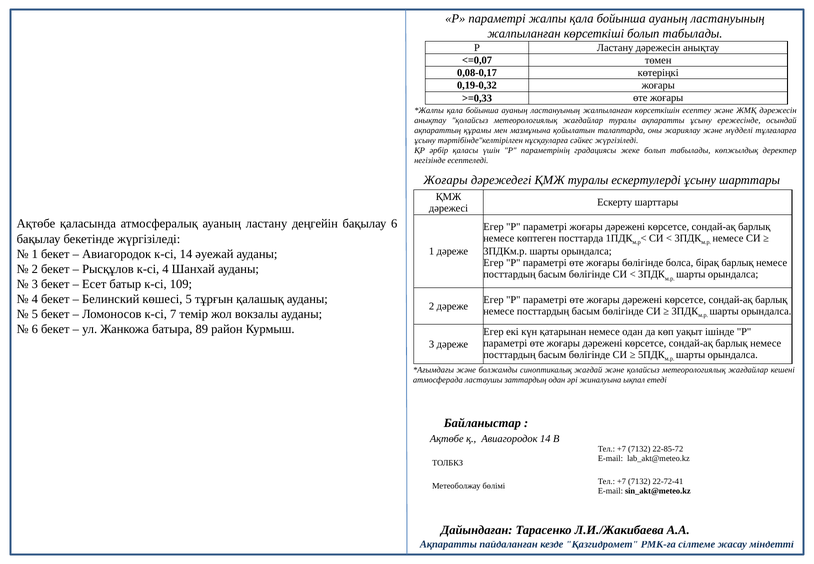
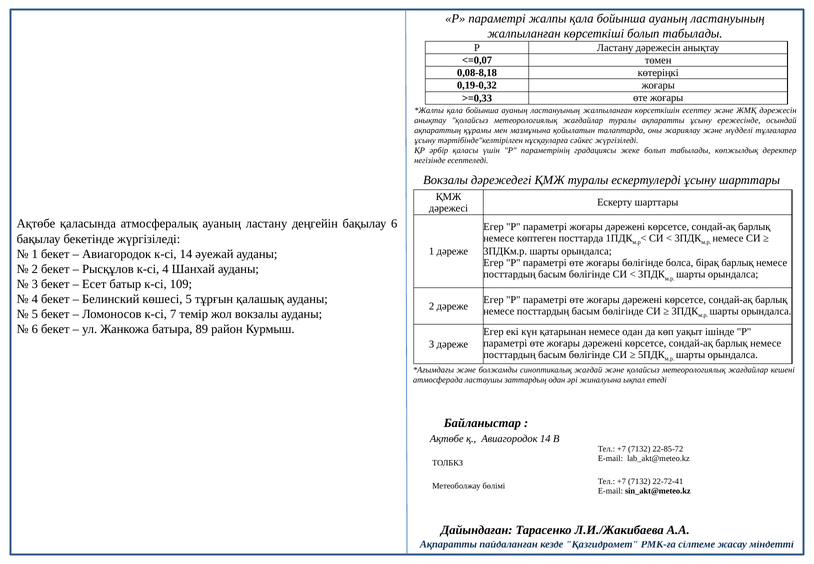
0,08-0,17: 0,08-0,17 -> 0,08-8,18 (477, 73)
Жоғары: Жоғары -> Вокзалы (446, 180)
